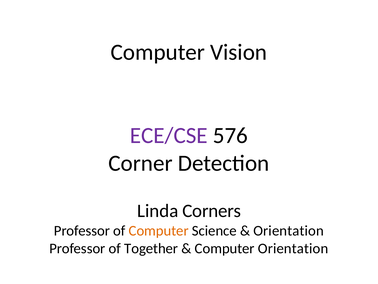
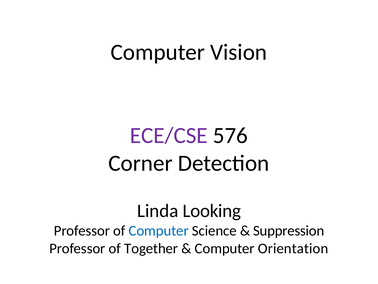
Corners: Corners -> Looking (212, 210)
Computer colour: orange -> blue (159, 230)
Orientation: Orientation -> Suppression (289, 230)
